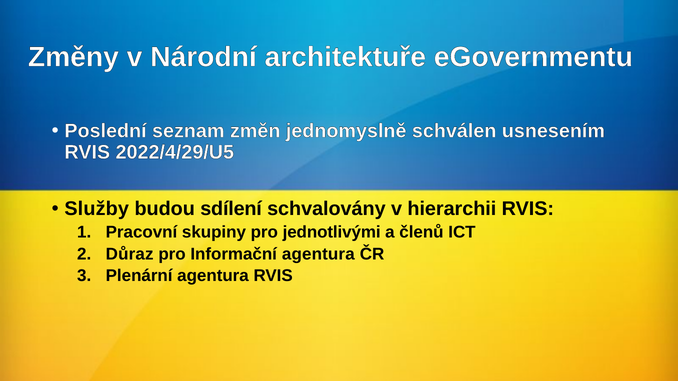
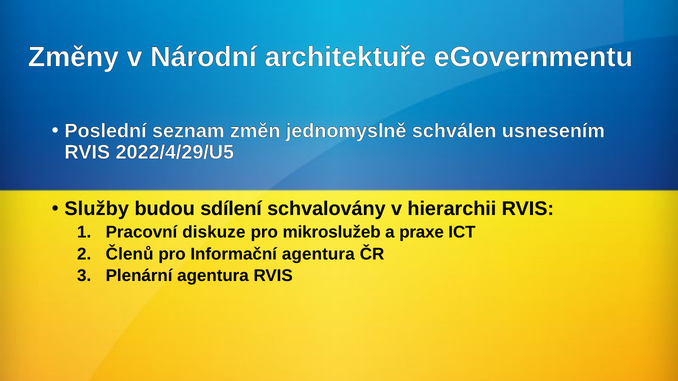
skupiny: skupiny -> diskuze (214, 232)
jednotlivými: jednotlivými -> mikroslužeb (332, 232)
členů: členů -> praxe (422, 232)
Důraz: Důraz -> Členů (130, 254)
